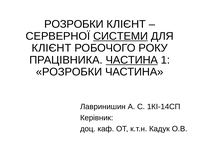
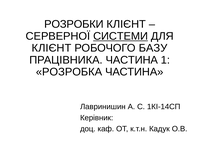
РОКУ: РОКУ -> БАЗУ (153, 48)
ЧАСТИНА underline: present -> none (132, 60)
РОЗРОБКИ: РОЗРОБКИ -> РОЗРОБКА (69, 72)
